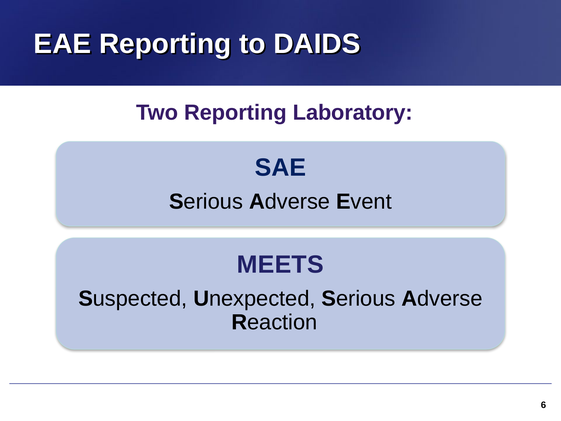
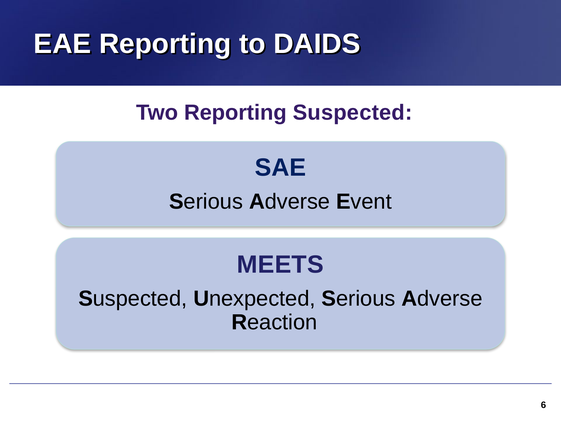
Reporting Laboratory: Laboratory -> Suspected (353, 113)
